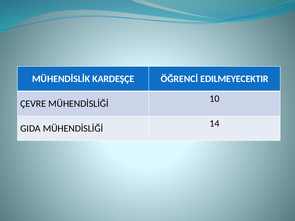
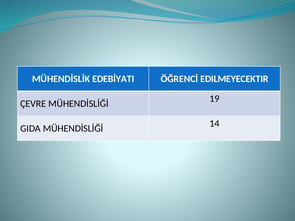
KARDEŞÇE: KARDEŞÇE -> EDEBİYATI (113, 79)
10: 10 -> 19 (215, 99)
